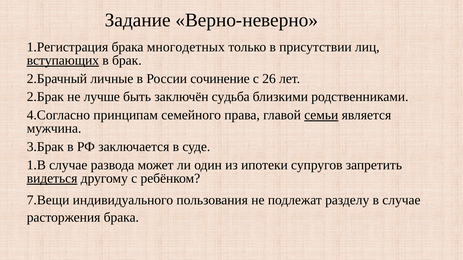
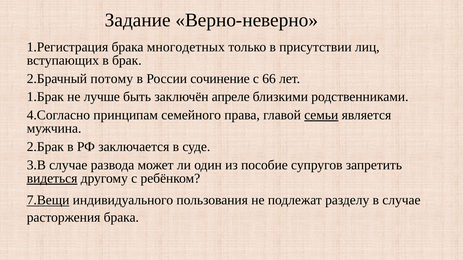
вступающих underline: present -> none (63, 60)
личные: личные -> потому (112, 79)
26: 26 -> 66 (269, 79)
2.Брак: 2.Брак -> 1.Брак (45, 97)
судьба: судьба -> апреле (231, 97)
3.Брак: 3.Брак -> 2.Брак (45, 147)
1.В: 1.В -> 3.В (36, 165)
ипотеки: ипотеки -> пособие (264, 165)
7.Вещи underline: none -> present (48, 201)
